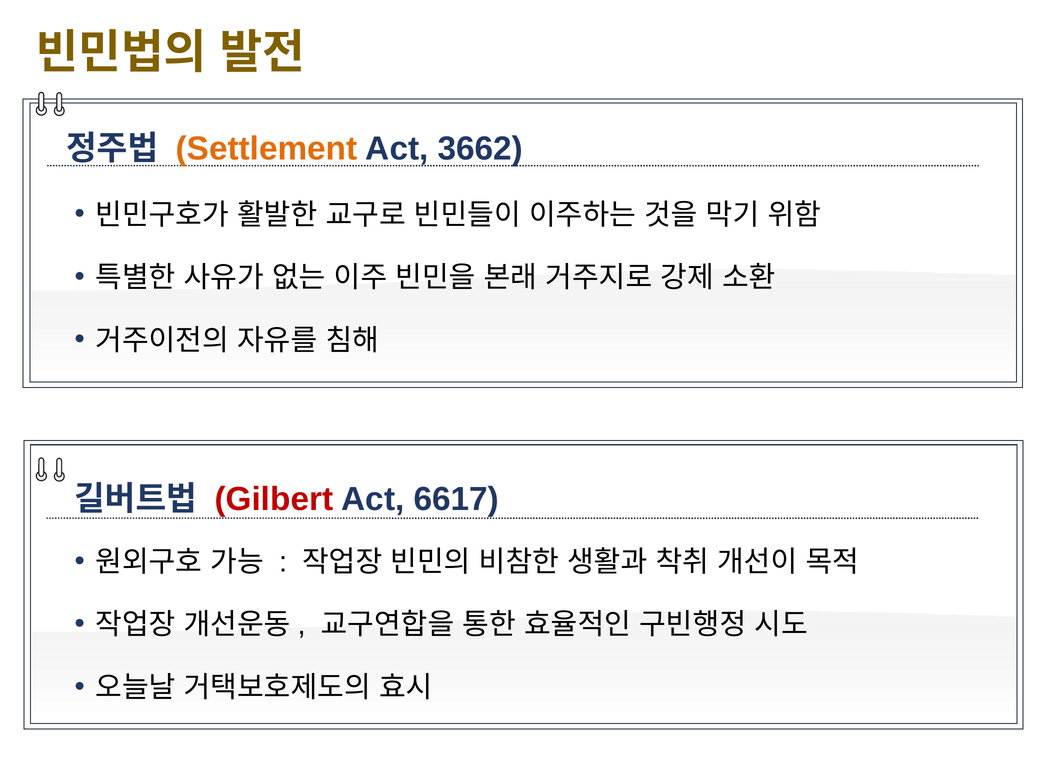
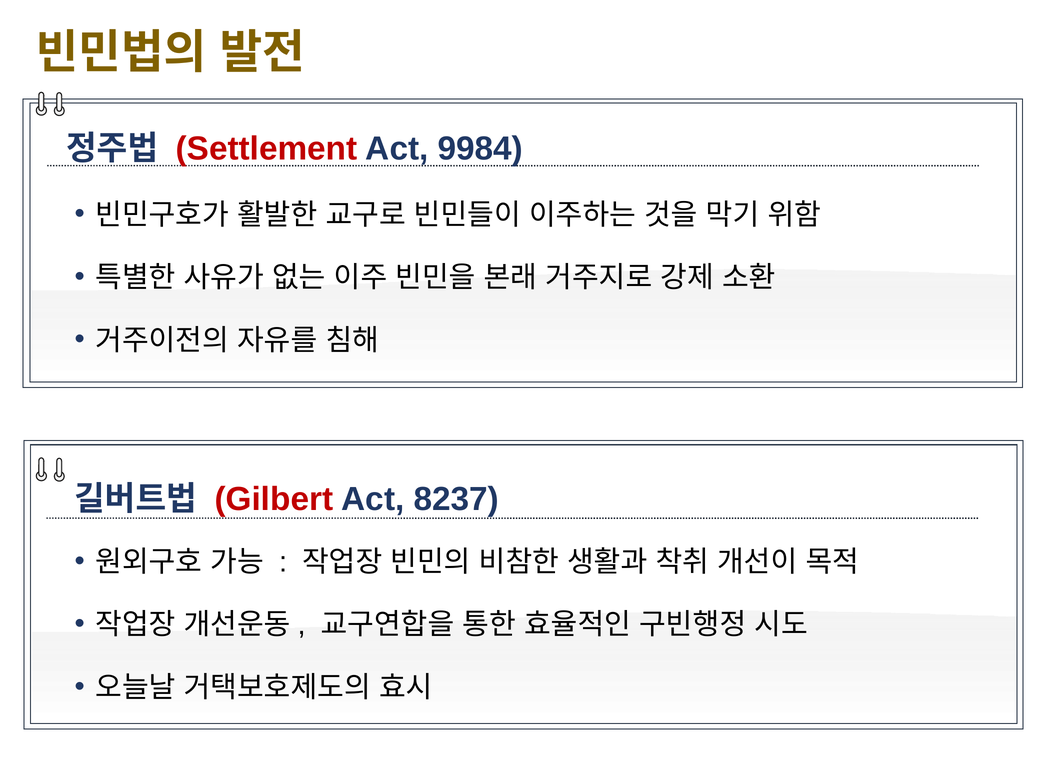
Settlement colour: orange -> red (267, 149)
3662: 3662 -> 9984 (480, 149)
6617: 6617 -> 8237 (456, 499)
